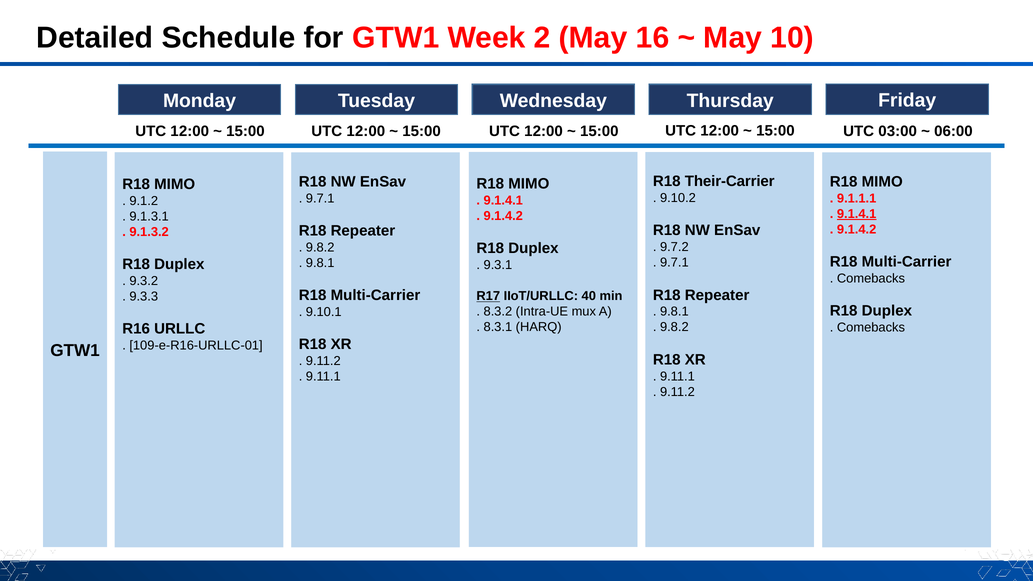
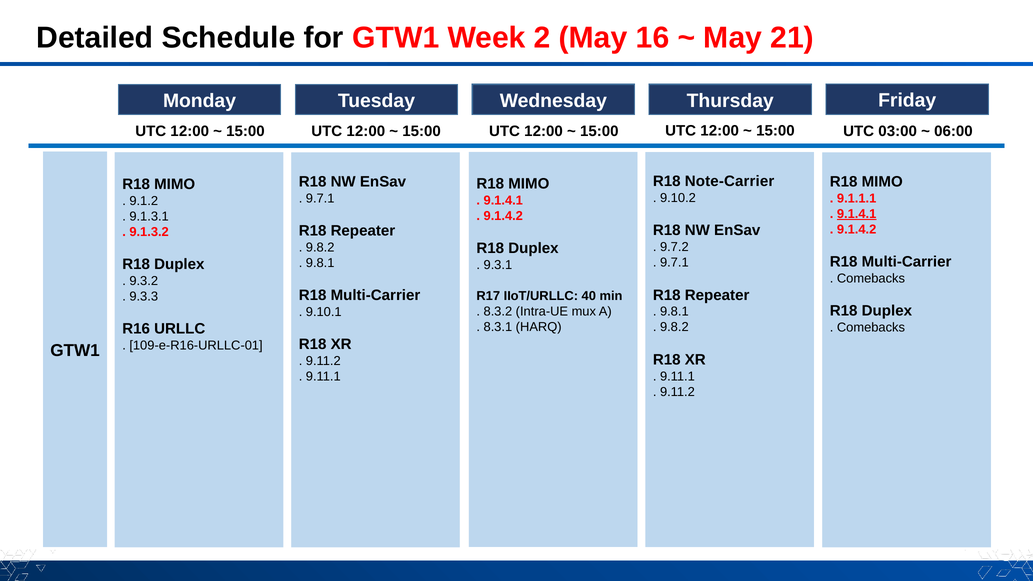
10: 10 -> 21 (792, 38)
Their-Carrier: Their-Carrier -> Note-Carrier (730, 181)
R17 underline: present -> none (488, 296)
